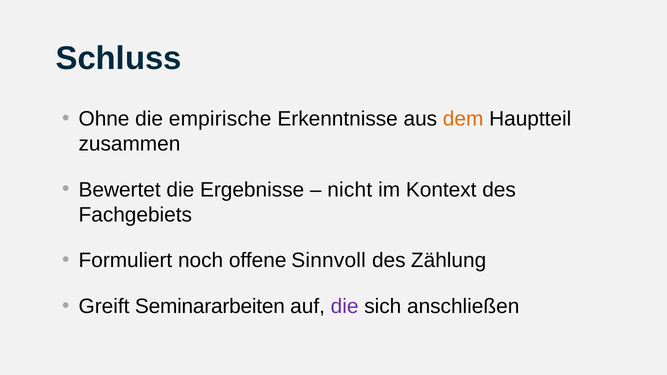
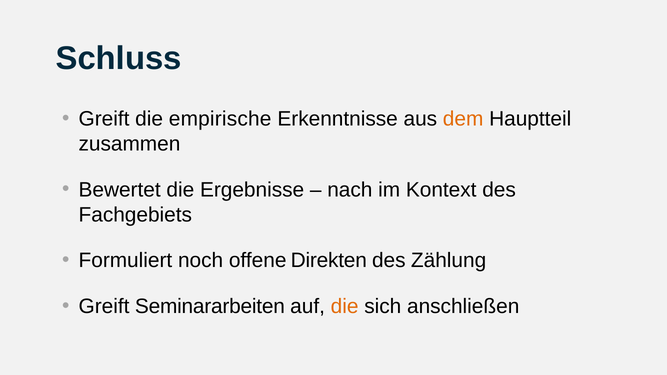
Ohne: Ohne -> Greift (104, 119)
nicht: nicht -> nach (350, 190)
Sinnvoll: Sinnvoll -> Direkten (329, 261)
die colour: purple -> orange (345, 307)
